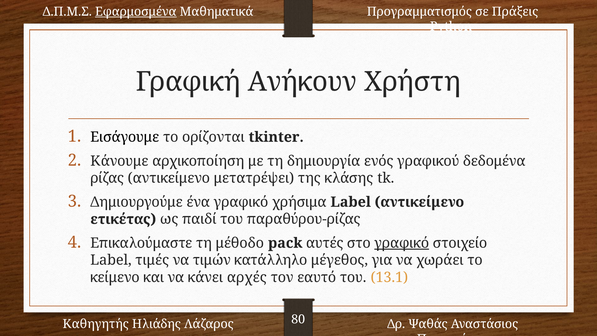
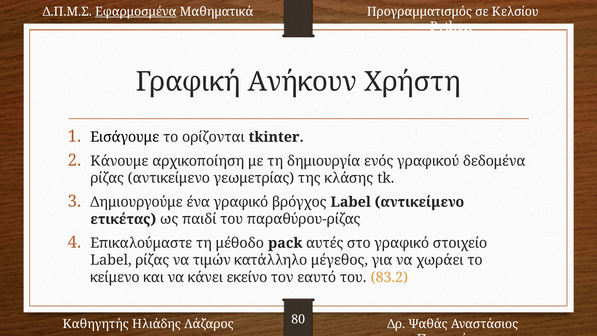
Πράξεις: Πράξεις -> Κελσίου (515, 12)
μετατρέψει: μετατρέψει -> γεωμετρίας (254, 178)
χρήσιμα: χρήσιμα -> βρόγχος (299, 202)
γραφικό underline: present -> none (402, 243)
Label τιμές: τιμές -> ρίζας (152, 260)
αρχές: αρχές -> εκείνο (247, 277)
13.1: 13.1 -> 83.2 (389, 277)
